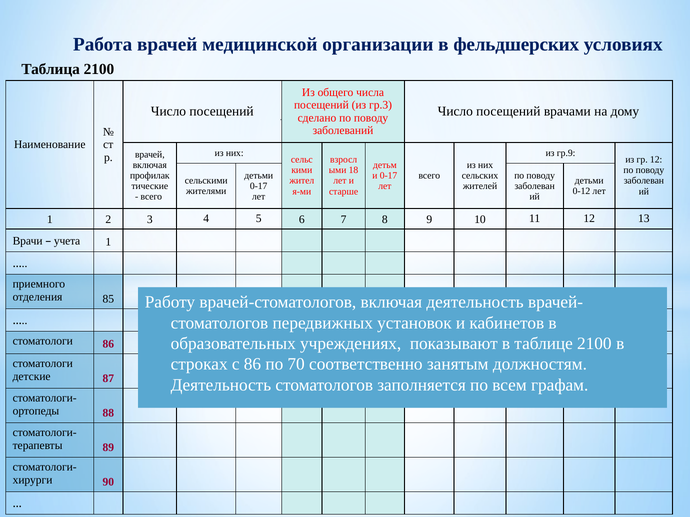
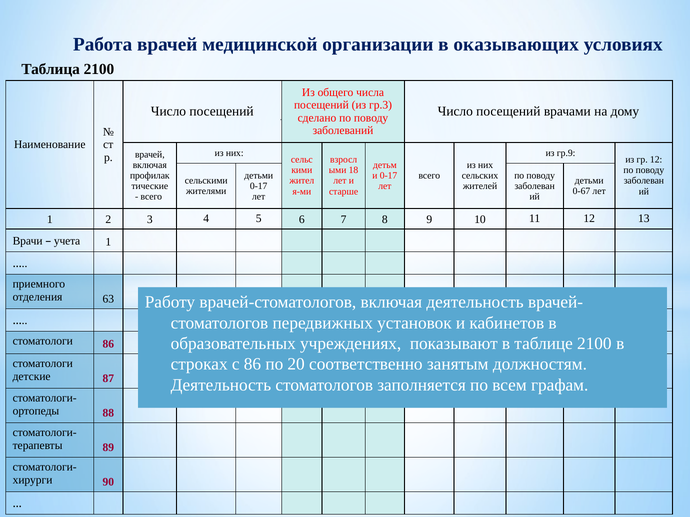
фельдшерских: фельдшерских -> оказывающих (516, 44)
0-12: 0-12 -> 0-67 (581, 191)
85: 85 -> 63 (108, 299)
70: 70 -> 20 (296, 365)
